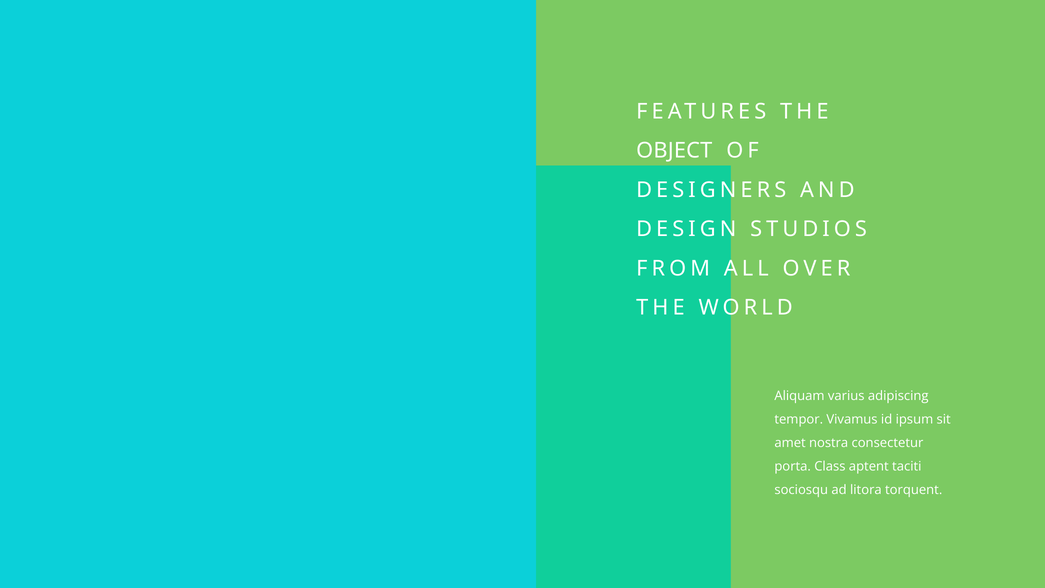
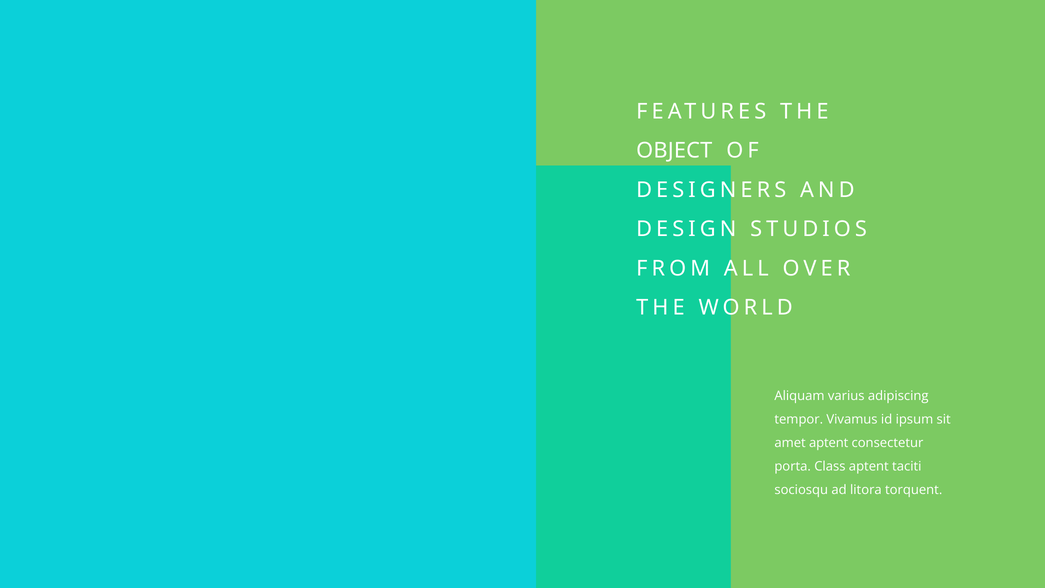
amet nostra: nostra -> aptent (829, 443)
